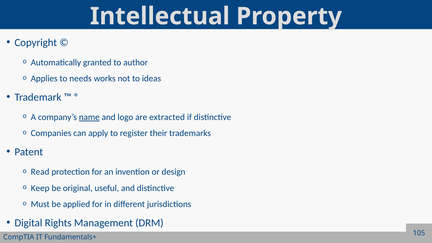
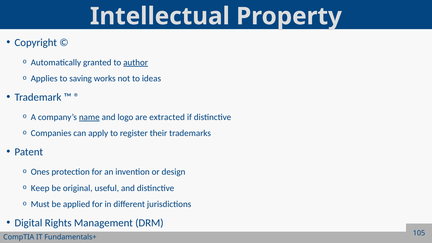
author underline: none -> present (136, 62)
needs: needs -> saving (81, 79)
Read: Read -> Ones (40, 172)
